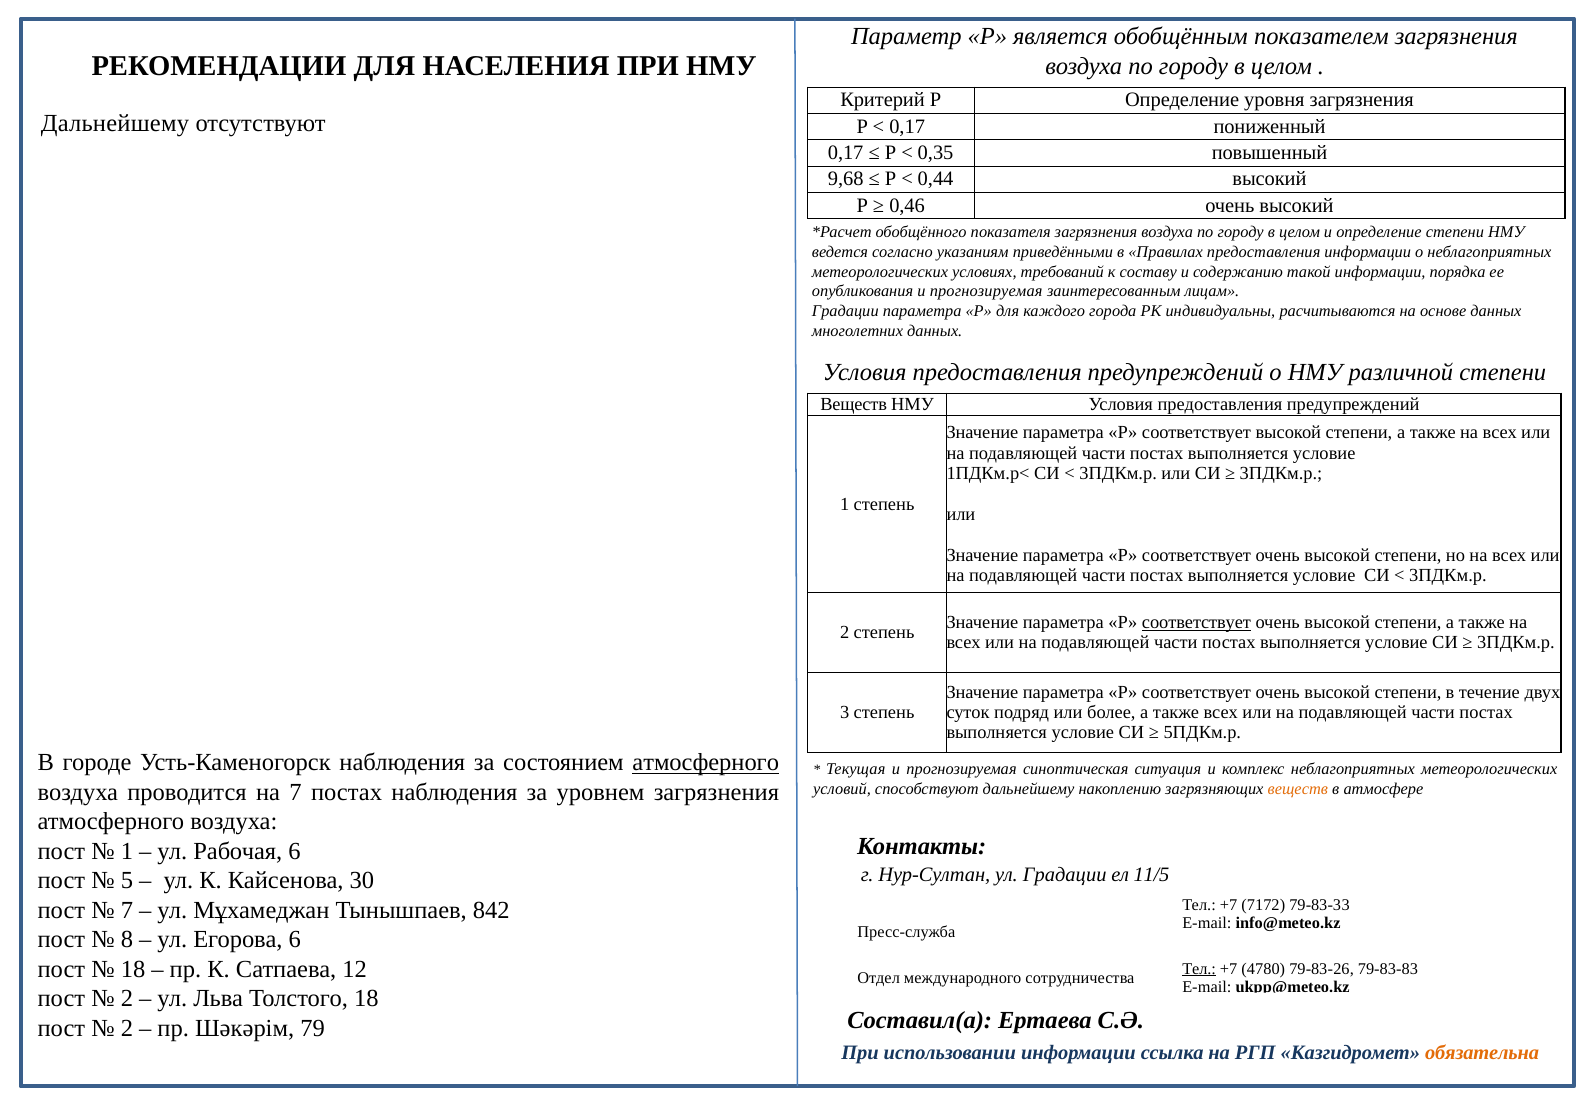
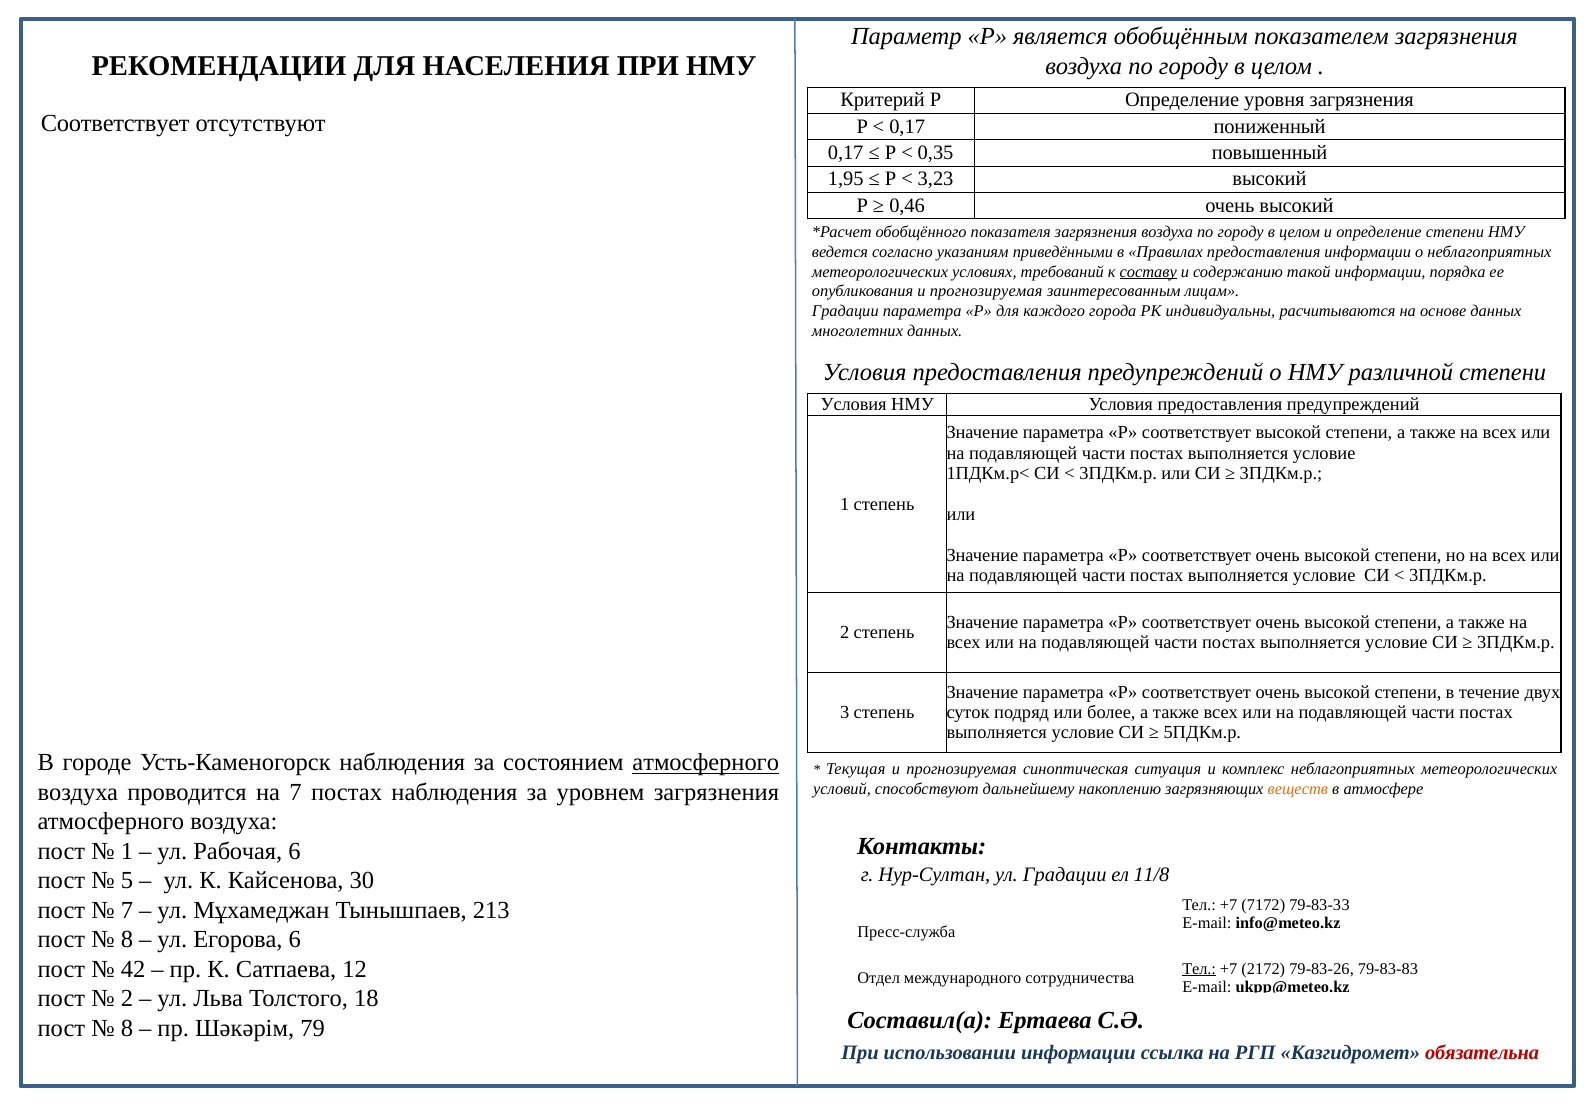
Дальнейшему: Дальнейшему -> Соответствует (115, 124)
9,68: 9,68 -> 1,95 (846, 179)
0,44: 0,44 -> 3,23 (936, 179)
составу underline: none -> present (1148, 272)
Веществ: Веществ -> Условия (854, 404)
соответствует underline: present -> none (1197, 622)
11/5: 11/5 -> 11/8 (1152, 874)
842: 842 -> 213 (491, 909)
18: 18 -> 42 (133, 968)
4780: 4780 -> 2172 (1263, 968)
2: 2 -> 8 (127, 1027)
обязательна colour: orange -> red (1482, 1051)
